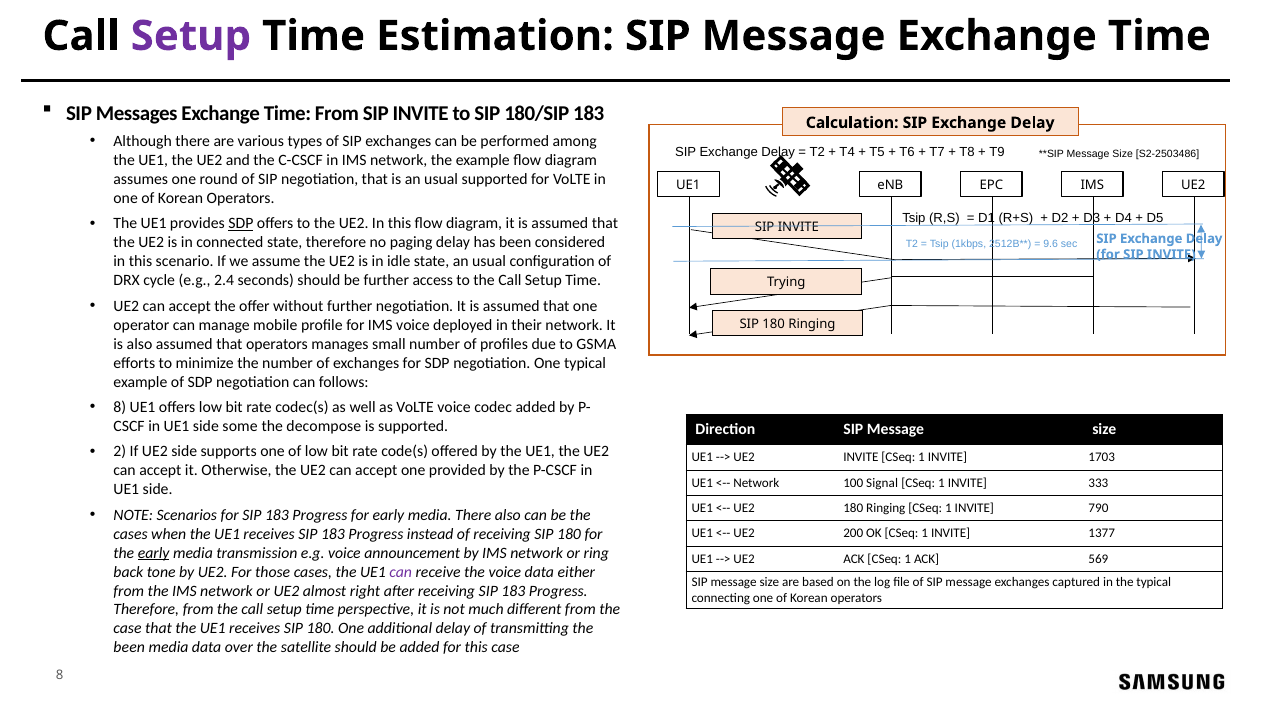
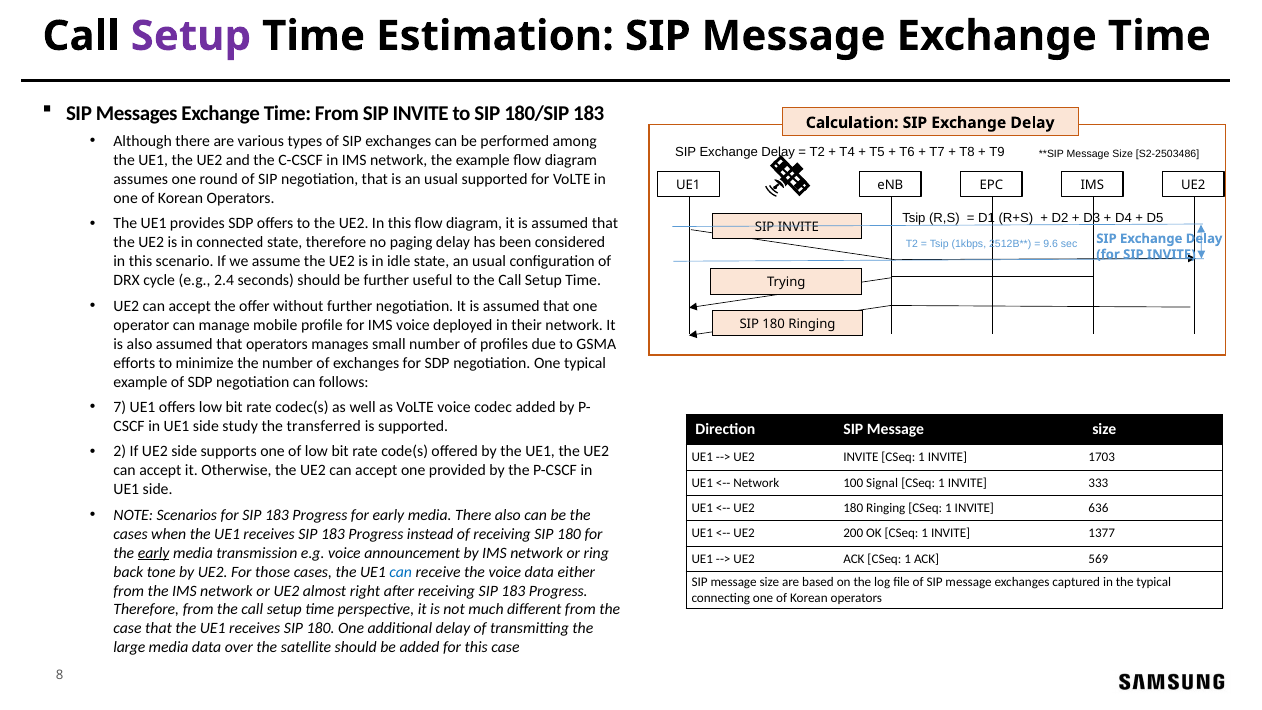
SDP underline: present -> none (241, 224)
access: access -> useful (433, 281)
8: 8 -> 7 (120, 407)
some: some -> study (240, 426)
decompose: decompose -> transferred (324, 426)
790: 790 -> 636 (1098, 508)
can colour: purple -> blue (401, 572)
been: been -> large (129, 648)
